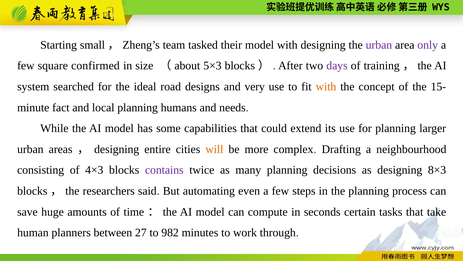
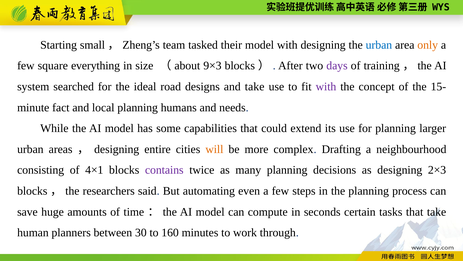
urban colour: purple -> blue (379, 45)
only colour: purple -> orange (428, 45)
confirmed: confirmed -> everything (96, 66)
5×3: 5×3 -> 9×3 (212, 66)
and very: very -> take (255, 86)
with colour: orange -> purple (326, 86)
4×3: 4×3 -> 4×1 (94, 170)
8×3: 8×3 -> 2×3 (437, 170)
27: 27 -> 30 (141, 232)
982: 982 -> 160 (170, 232)
